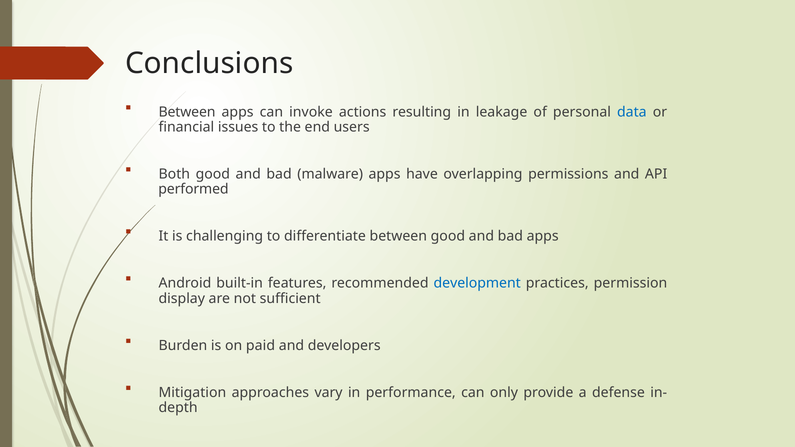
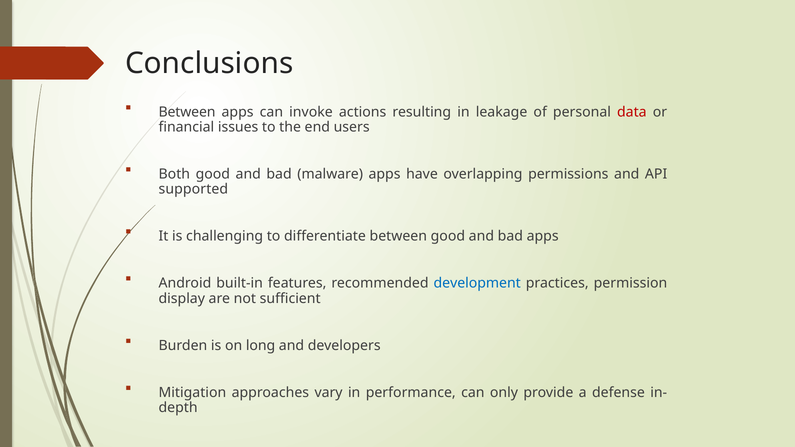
data colour: blue -> red (632, 112)
performed: performed -> supported (193, 189)
paid: paid -> long (261, 346)
